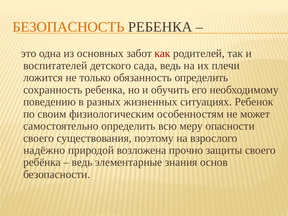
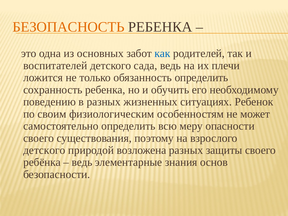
как colour: red -> blue (162, 53)
надёжно: надёжно -> детского (44, 150)
возложена прочно: прочно -> разных (186, 150)
